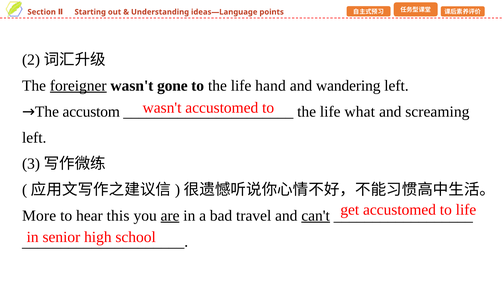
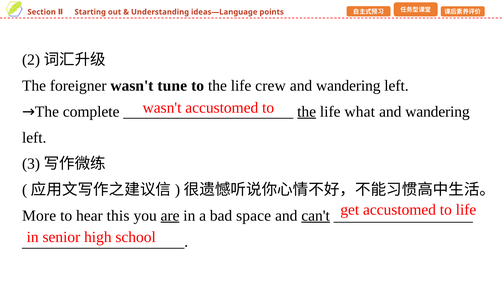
foreigner underline: present -> none (78, 86)
gone: gone -> tune (172, 86)
hand: hand -> crew (271, 86)
accustom: accustom -> complete (91, 112)
the underline: none -> present (307, 112)
screaming: screaming -> wandering (437, 112)
travel: travel -> space (254, 216)
